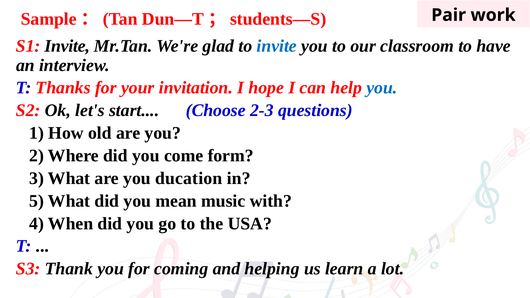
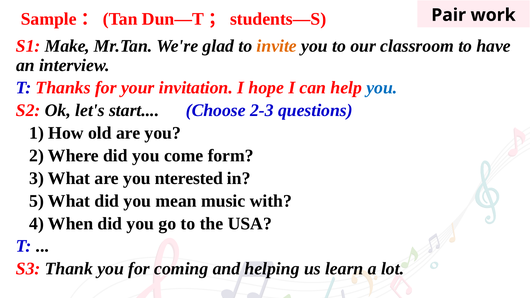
S1 Invite: Invite -> Make (67, 46)
invite colour: blue -> orange (277, 46)
ducation: ducation -> nterested (189, 178)
